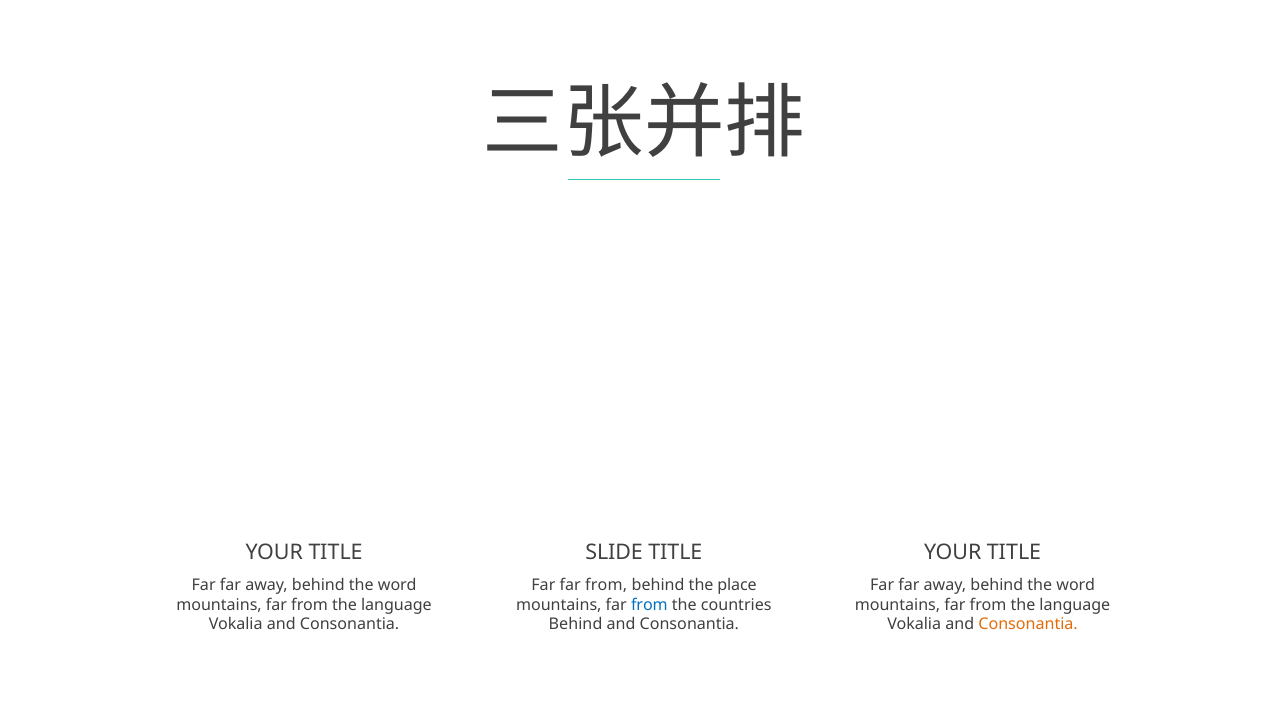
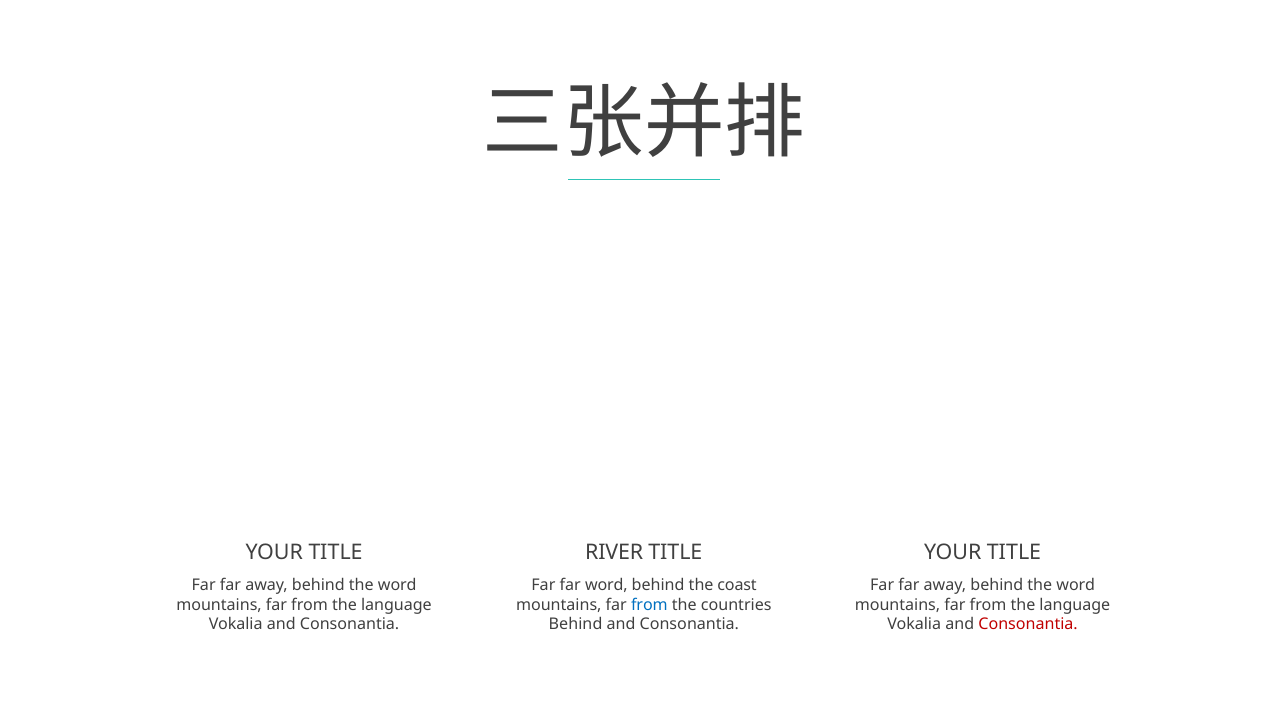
SLIDE: SLIDE -> RIVER (614, 552)
Far far from: from -> word (606, 585)
place: place -> coast (737, 585)
Consonantia colour: orange -> red (1028, 624)
